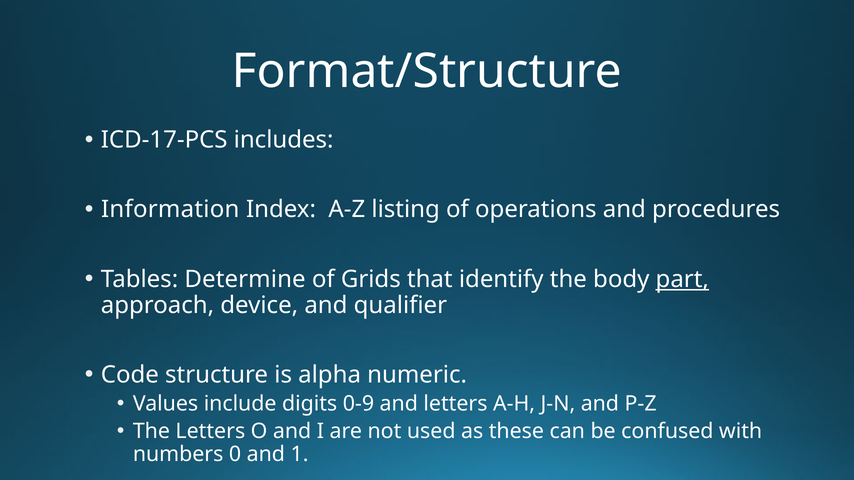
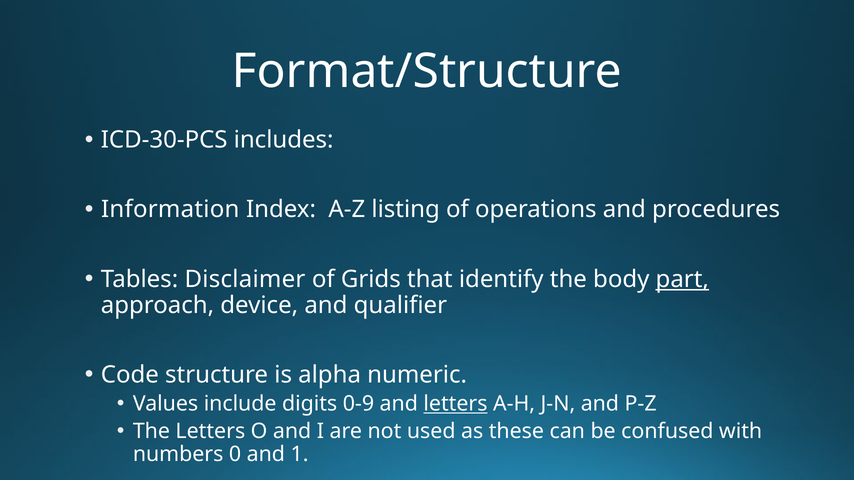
ICD-17-PCS: ICD-17-PCS -> ICD-30-PCS (164, 140)
Determine: Determine -> Disclaimer (245, 279)
letters underline: none -> present (455, 404)
